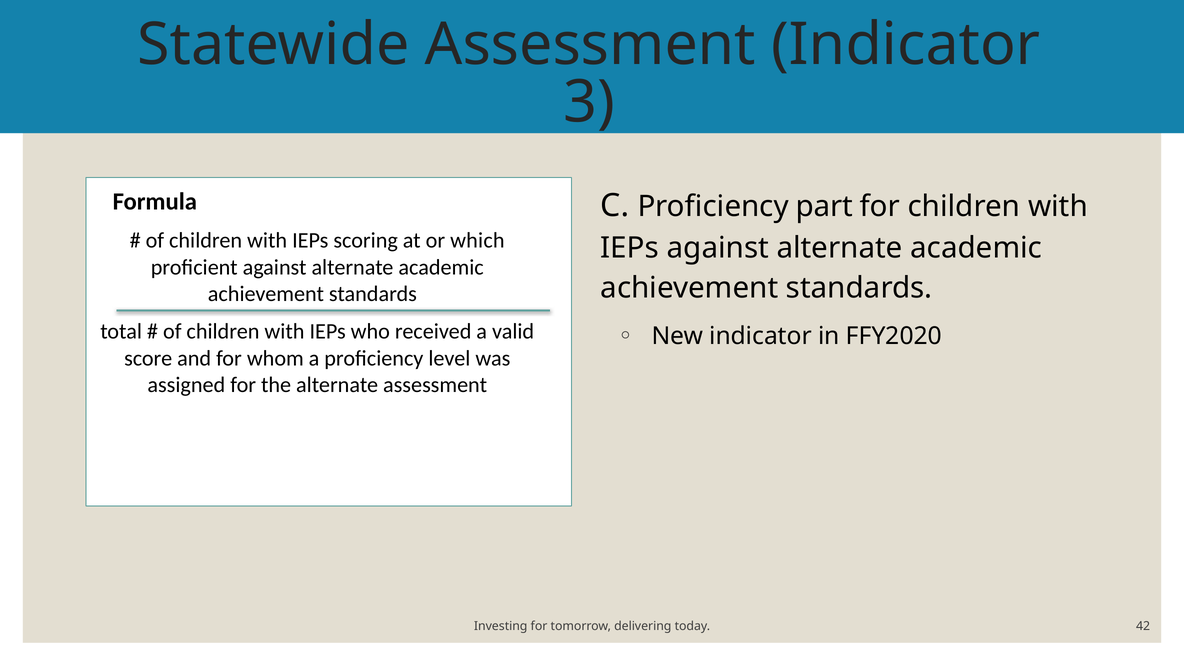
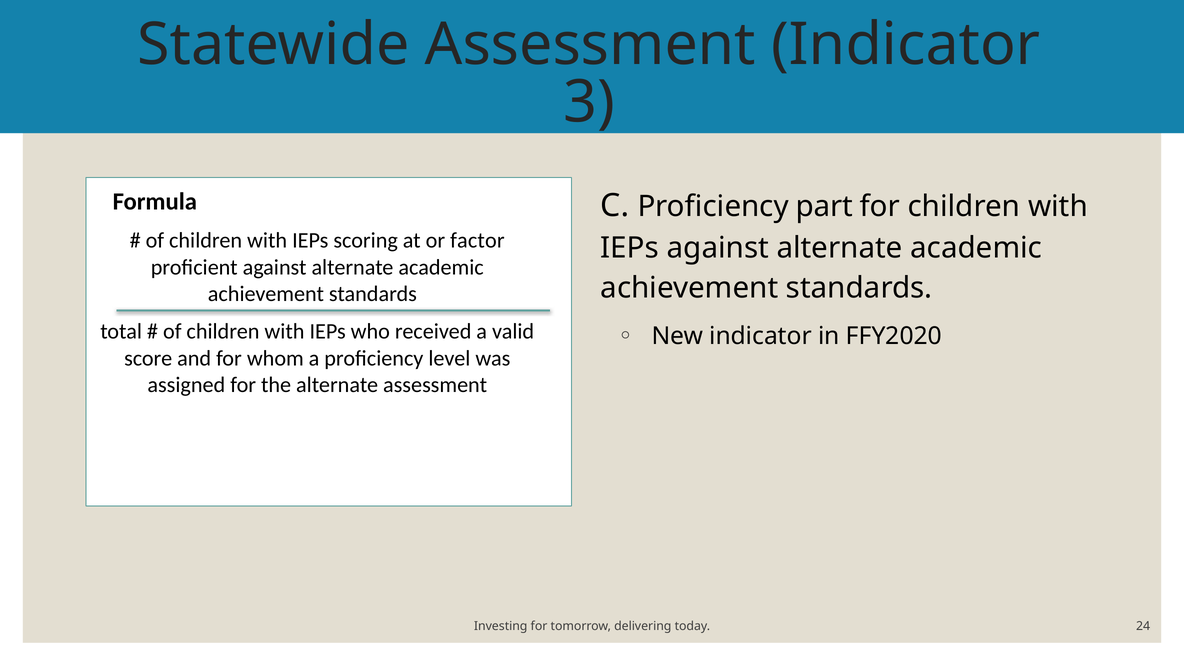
which: which -> factor (477, 241)
42: 42 -> 24 (1143, 626)
